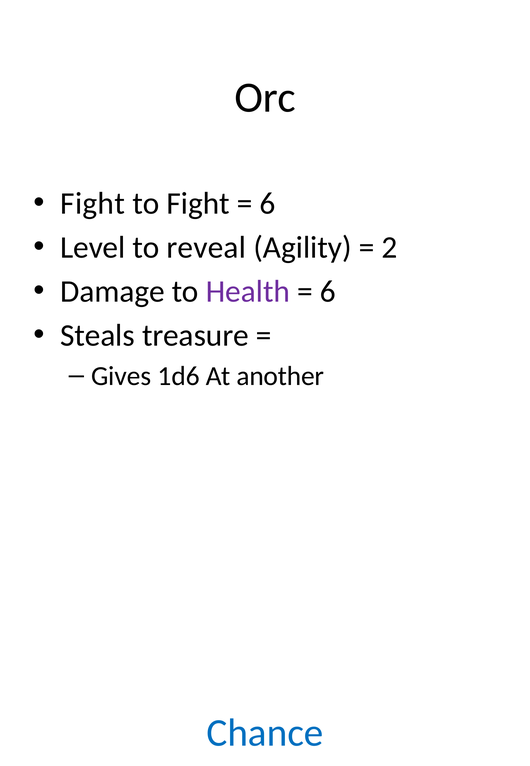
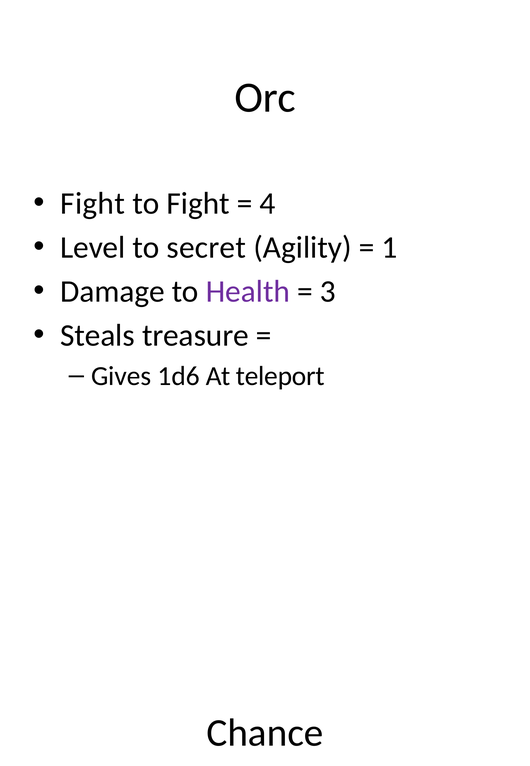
6: 6 -> 4 (267, 203)
reveal: reveal -> secret (206, 247)
2: 2 -> 1 (390, 247)
6: 6 -> 3 (328, 291)
another: another -> teleport (280, 376)
Chance colour: blue -> black (265, 732)
